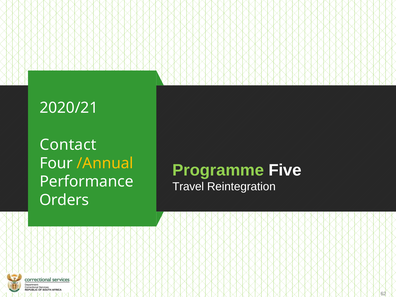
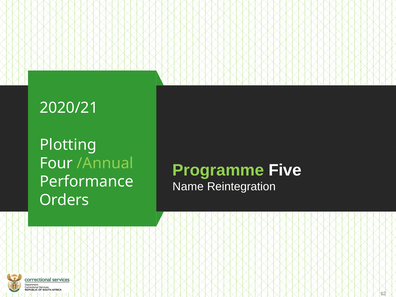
Contact: Contact -> Plotting (68, 145)
/Annual colour: yellow -> light green (105, 163)
Travel: Travel -> Name (188, 187)
